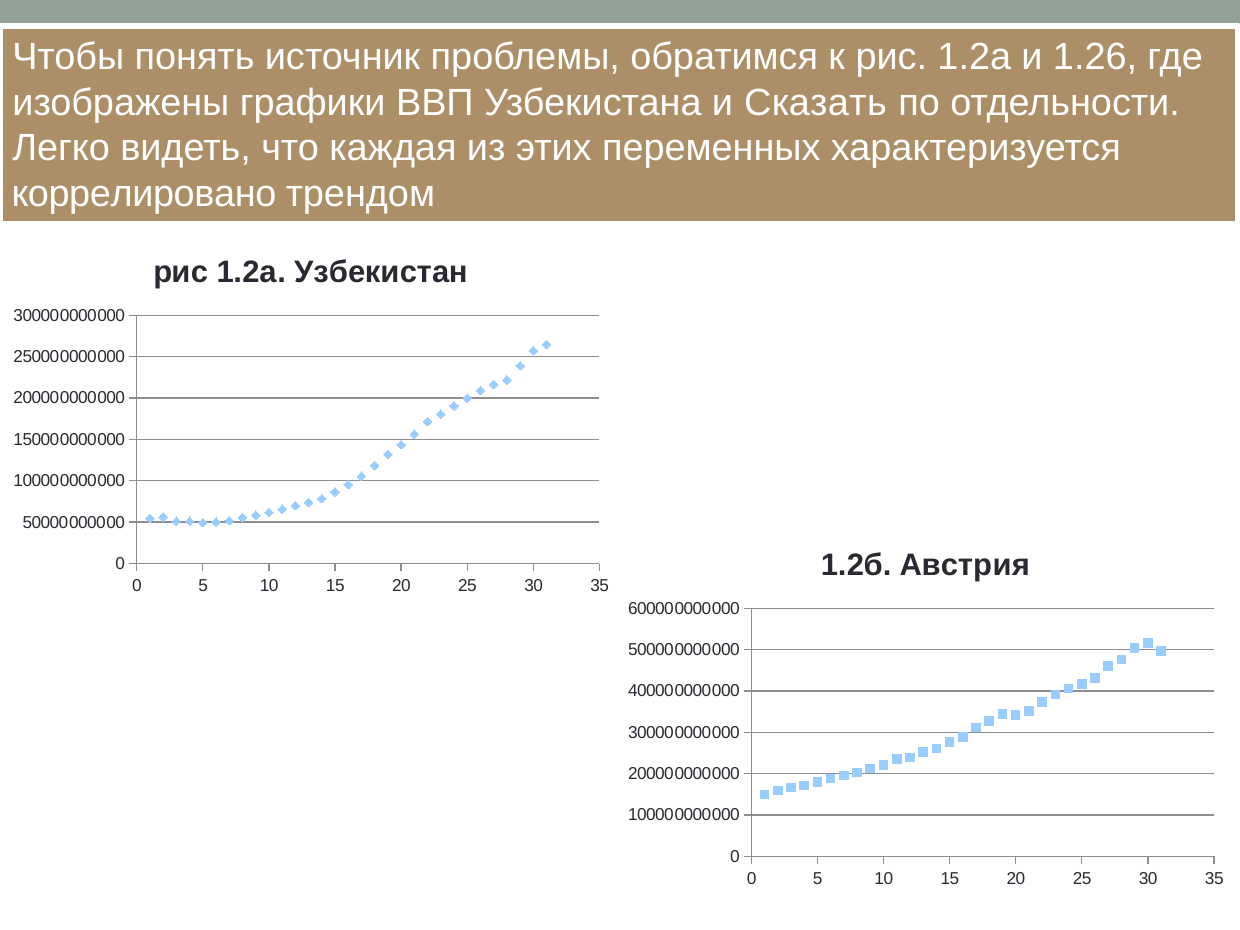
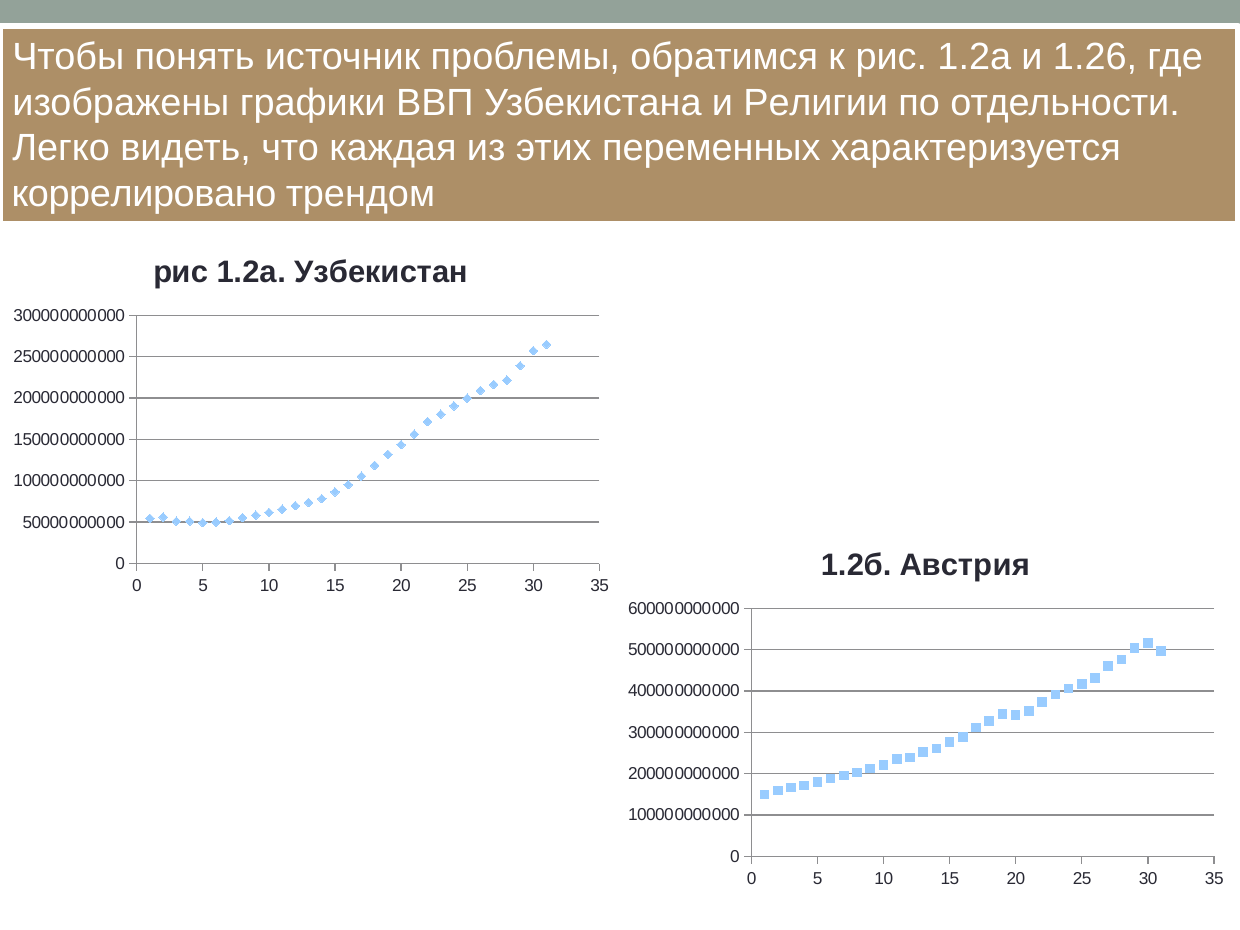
Сказать: Сказать -> Религии (816, 103)
